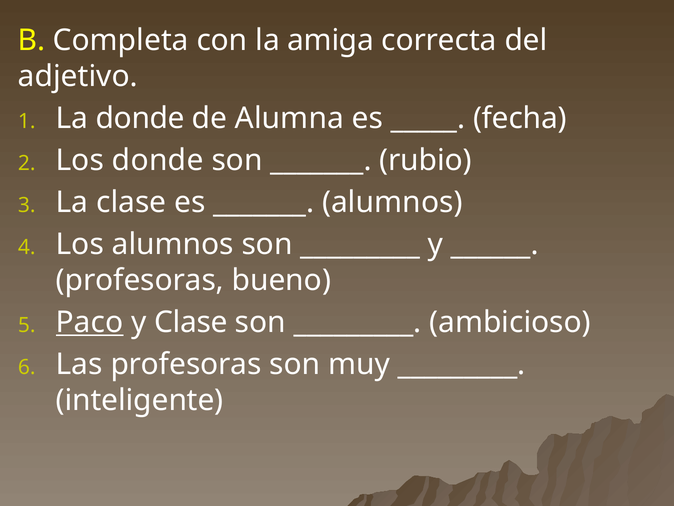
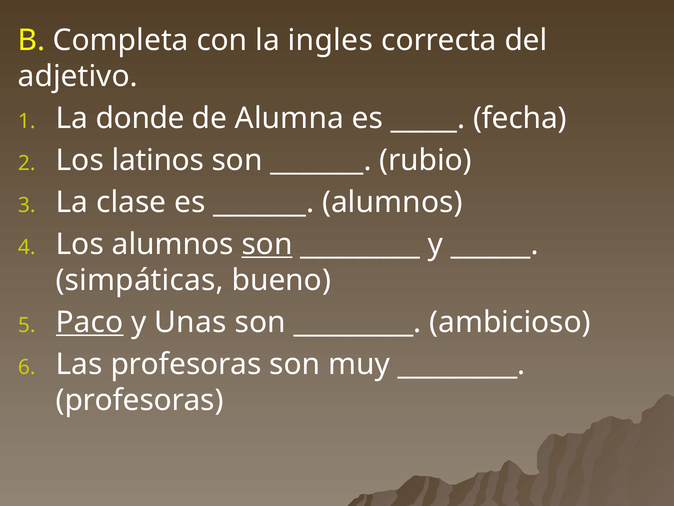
amiga: amiga -> ingles (330, 40)
Los donde: donde -> latinos (158, 160)
son underline: none -> present (267, 244)
profesoras: profesoras -> simpáticas (140, 280)
y Clase: Clase -> Unas (191, 322)
inteligente: inteligente -> profesoras (140, 400)
